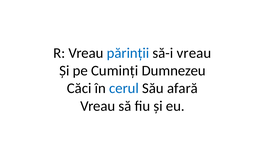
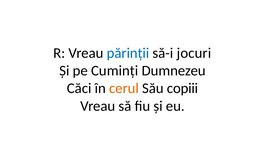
să-i vreau: vreau -> jocuri (194, 53)
cerul colour: blue -> orange (124, 88)
afară: afară -> copiii (182, 88)
